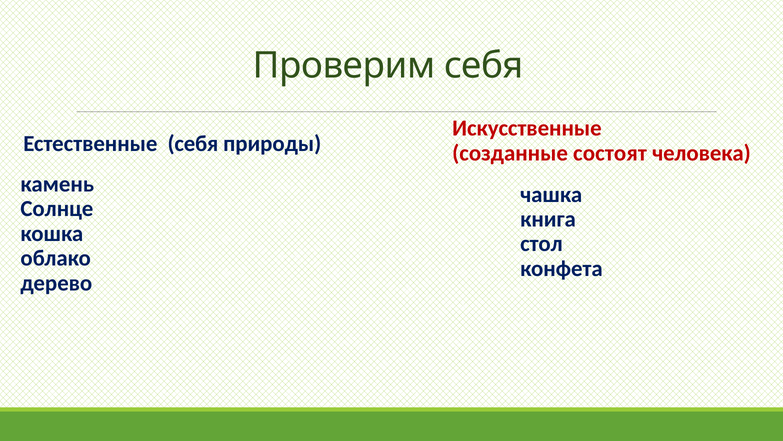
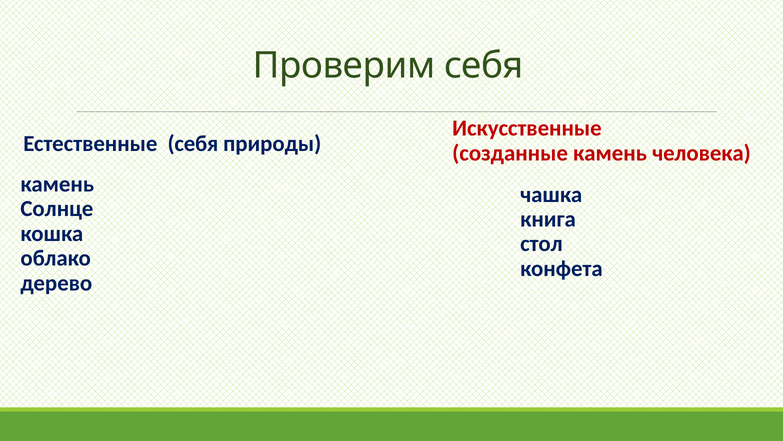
созданные состоят: состоят -> камень (610, 153)
